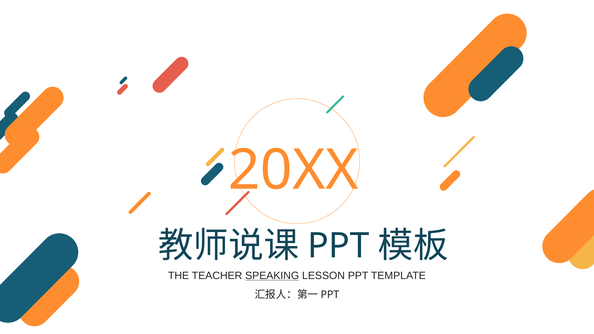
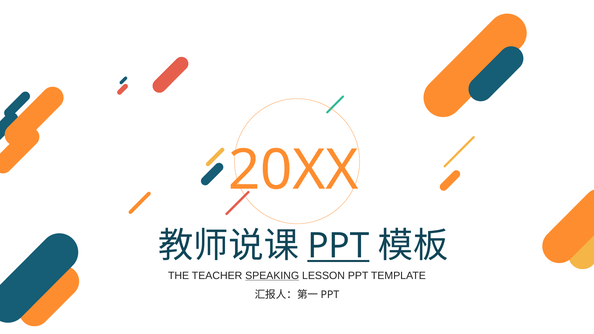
PPT underline: none -> present (338, 246)
